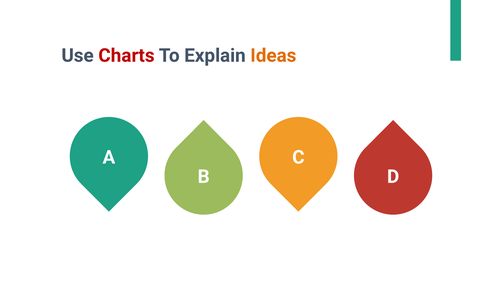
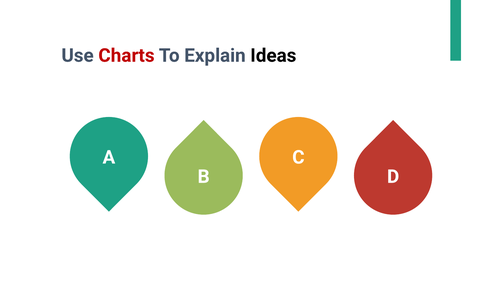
Ideas colour: orange -> black (273, 55)
